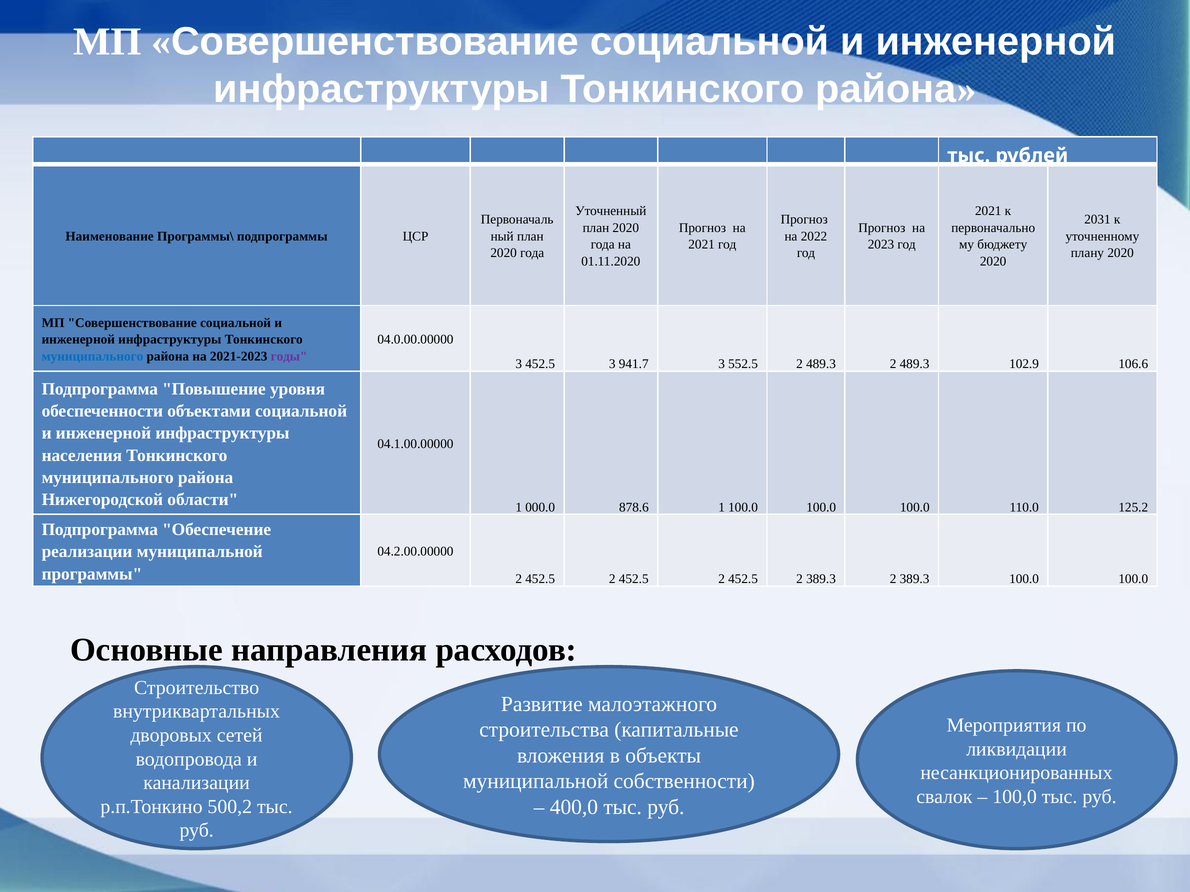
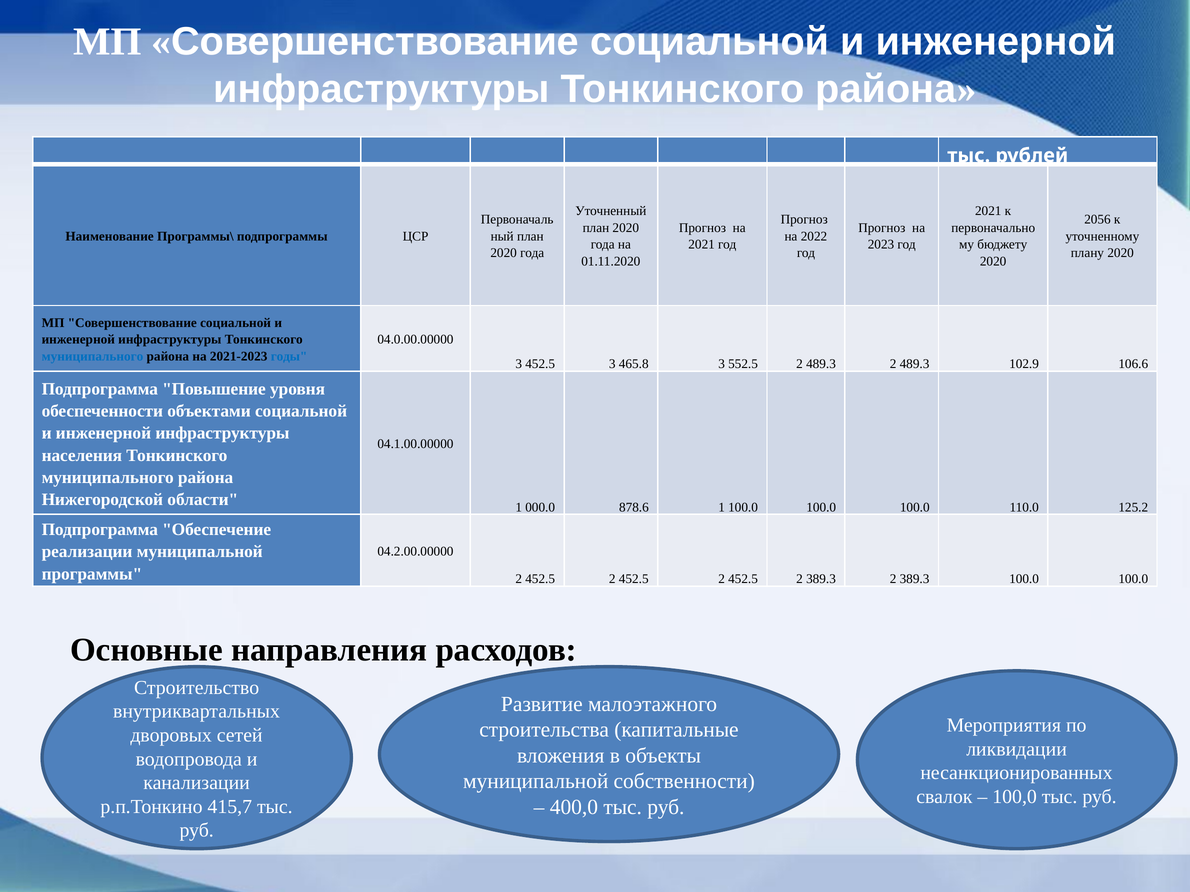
2031: 2031 -> 2056 (1097, 219)
годы colour: purple -> blue (289, 357)
941.7: 941.7 -> 465.8 (634, 364)
500,2: 500,2 -> 415,7 (230, 807)
